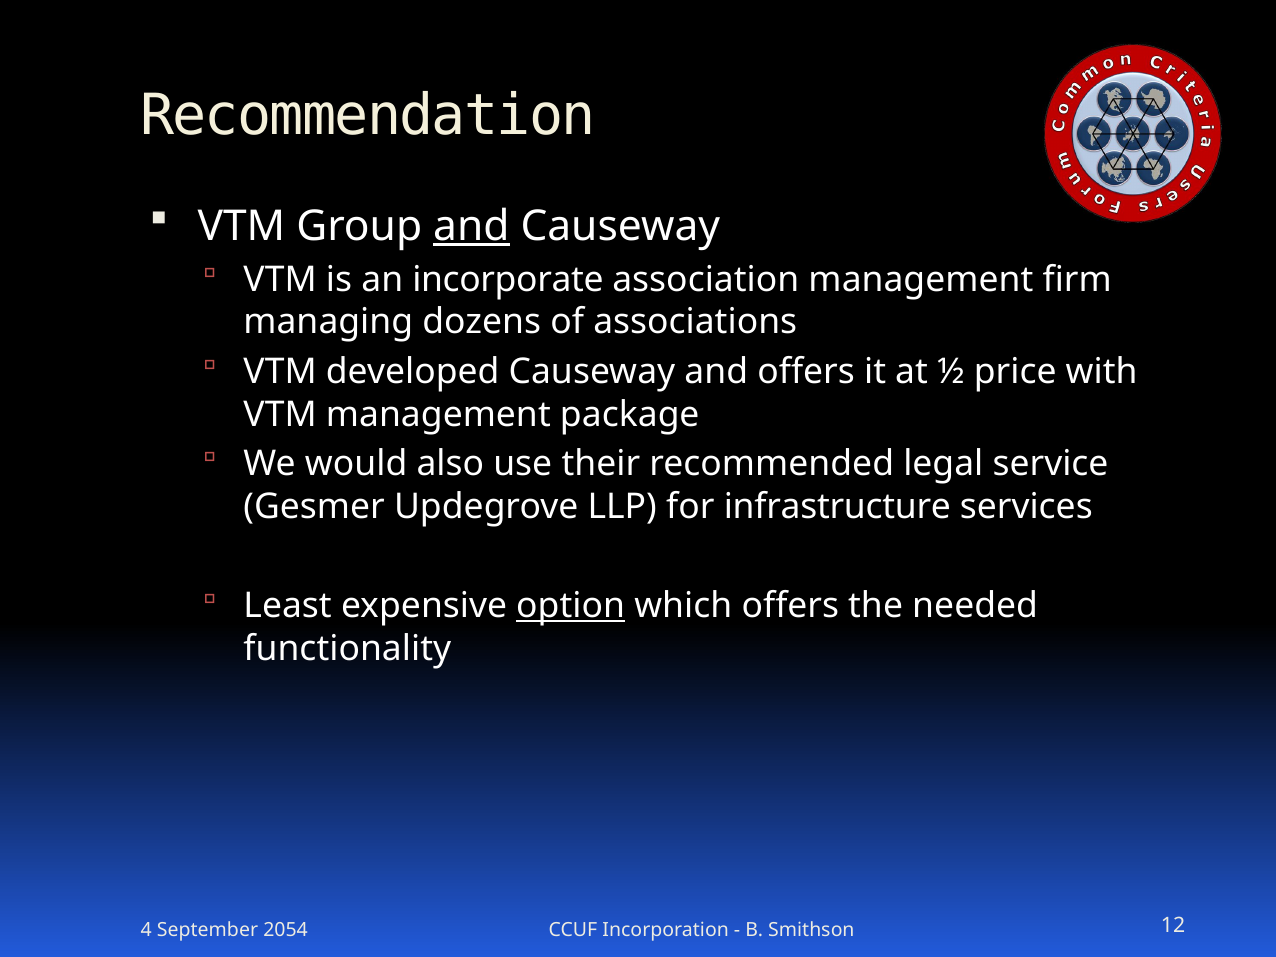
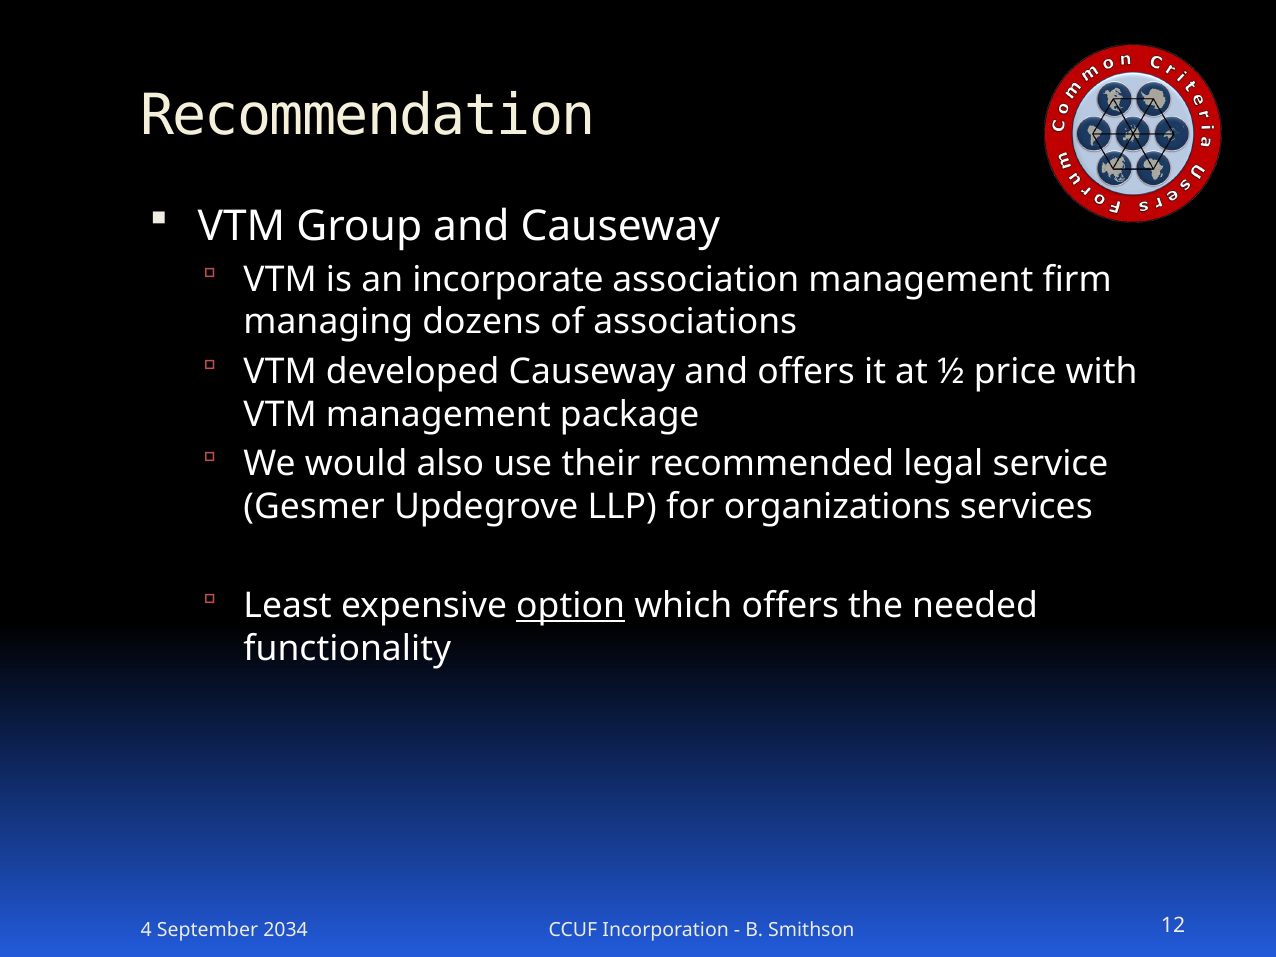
and underline: present -> none (471, 226)
infrastructure: infrastructure -> organizations (837, 506)
2054: 2054 -> 2034 (286, 930)
